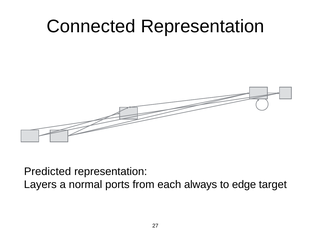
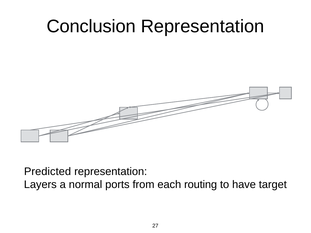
Connected: Connected -> Conclusion (91, 26)
always: always -> routing (201, 185)
edge: edge -> have (244, 185)
